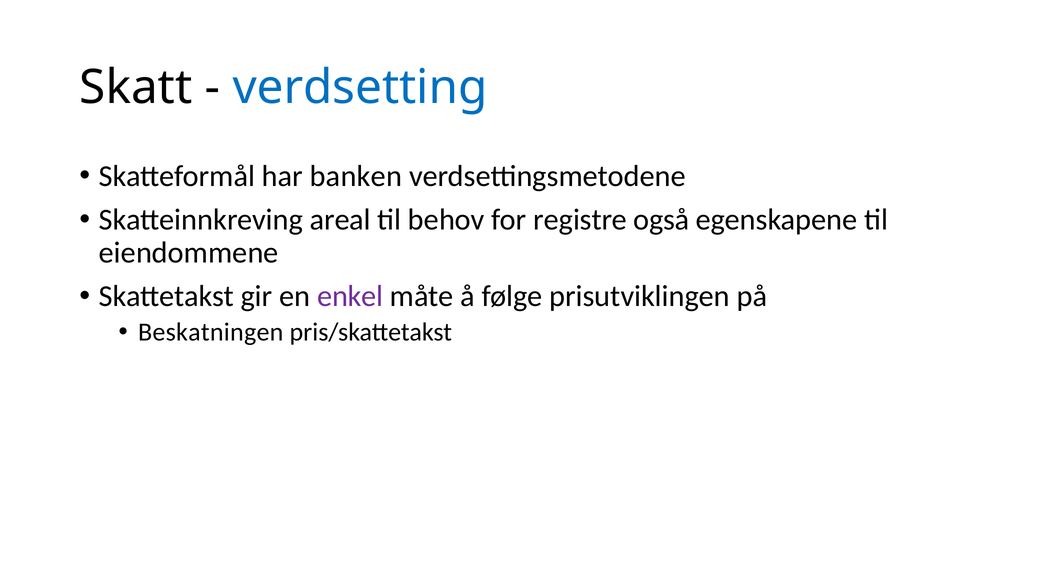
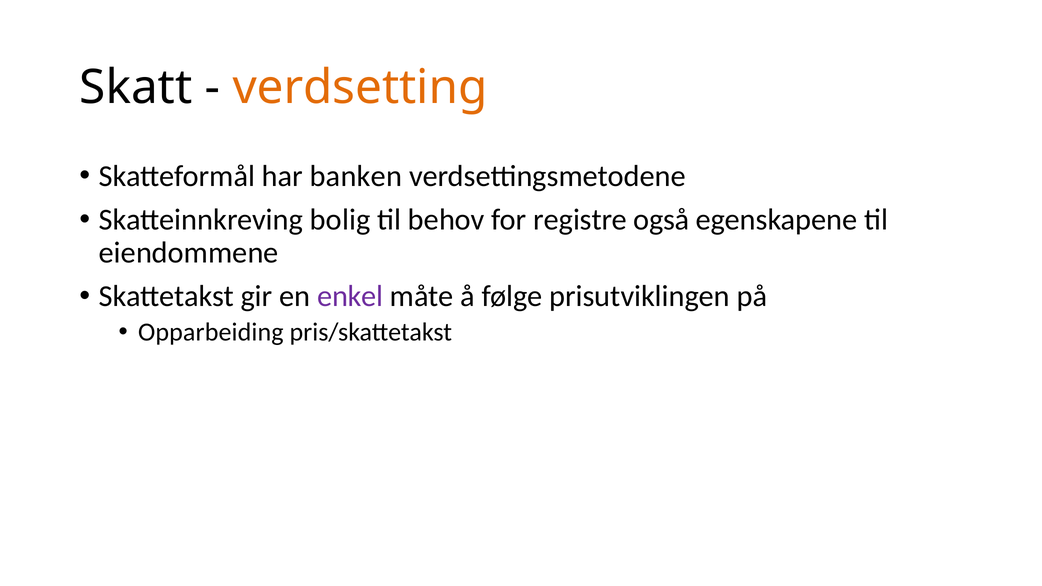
verdsetting colour: blue -> orange (360, 88)
areal: areal -> bolig (340, 220)
Beskatningen: Beskatningen -> Opparbeiding (211, 332)
